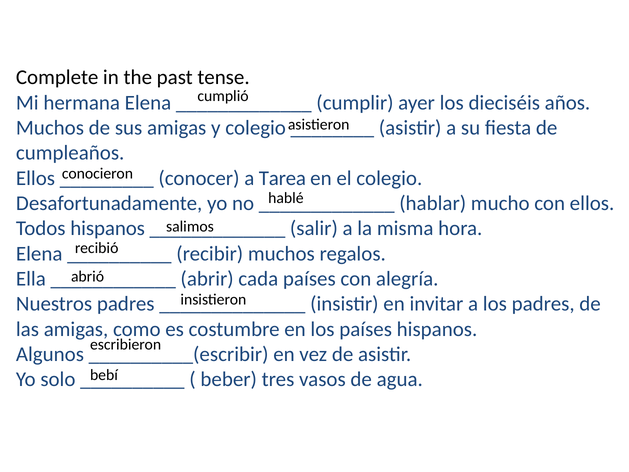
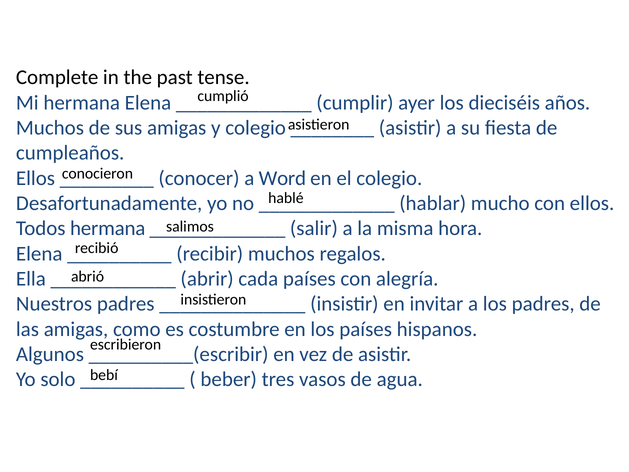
Tarea: Tarea -> Word (282, 178)
Todos hispanos: hispanos -> hermana (108, 228)
